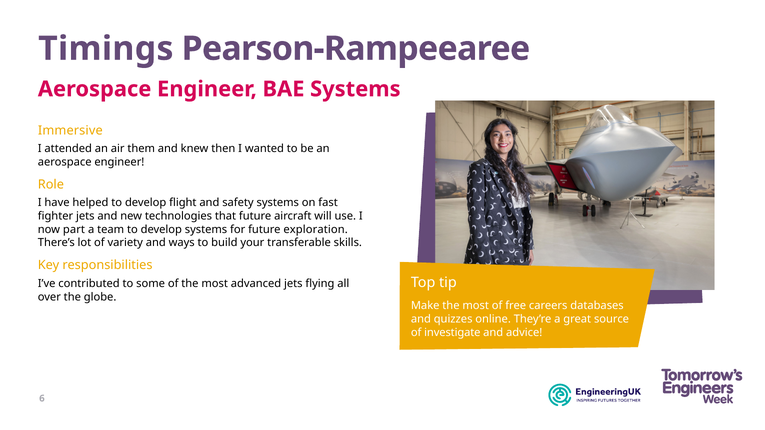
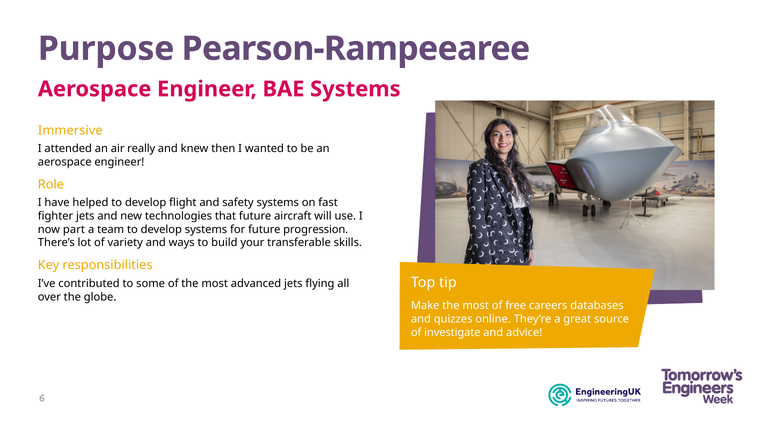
Timings: Timings -> Purpose (106, 49)
them: them -> really (141, 149)
exploration: exploration -> progression (316, 230)
